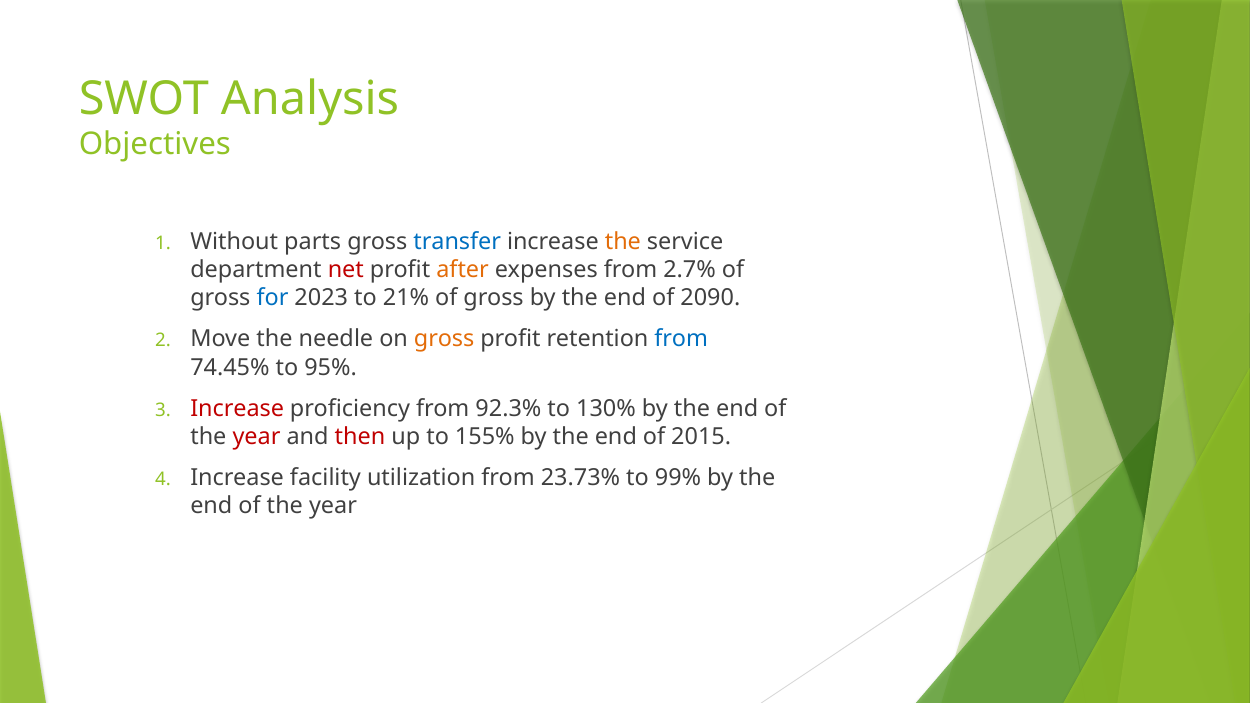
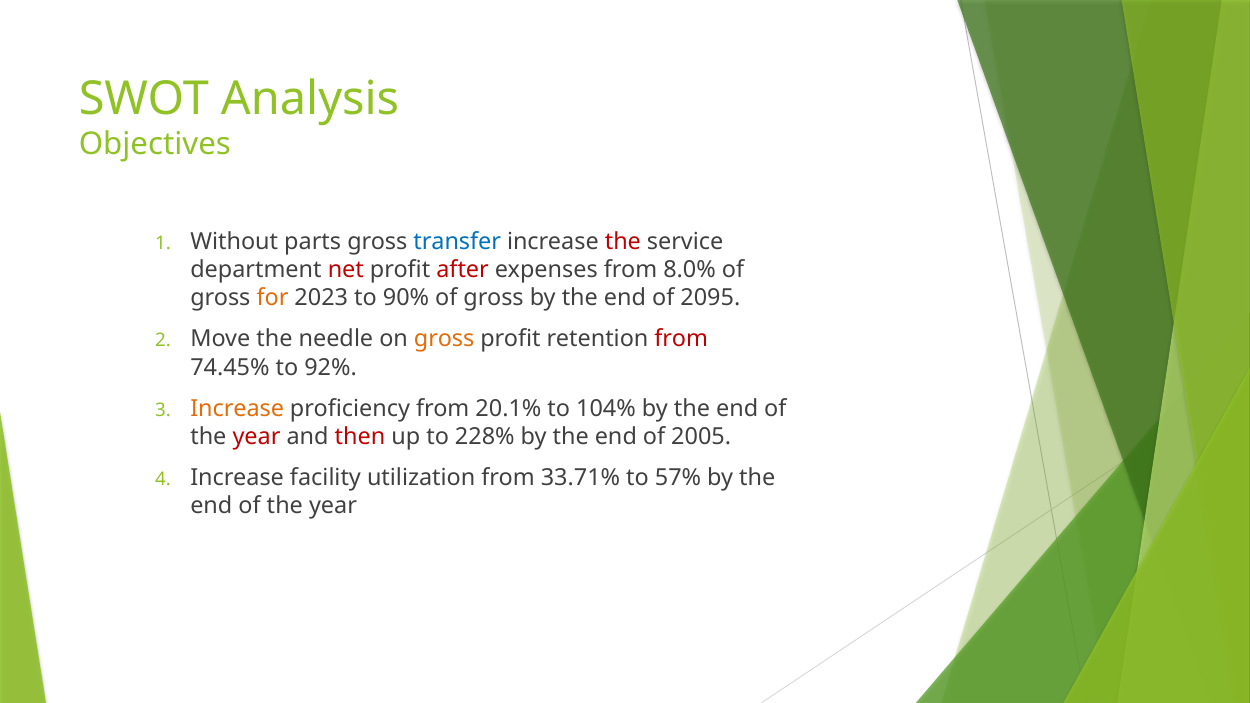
the colour: orange -> red (623, 242)
after colour: orange -> red (463, 270)
2.7%: 2.7% -> 8.0% (690, 270)
for colour: blue -> orange (273, 298)
21%: 21% -> 90% (406, 298)
2090: 2090 -> 2095 (710, 298)
from colour: blue -> red (681, 339)
95%: 95% -> 92% (331, 367)
Increase colour: red -> orange (237, 409)
92.3%: 92.3% -> 20.1% (508, 409)
130%: 130% -> 104% (606, 409)
155%: 155% -> 228% (485, 437)
2015: 2015 -> 2005 (701, 437)
23.73%: 23.73% -> 33.71% (580, 478)
99%: 99% -> 57% (678, 478)
